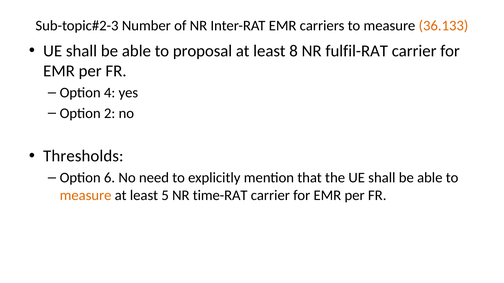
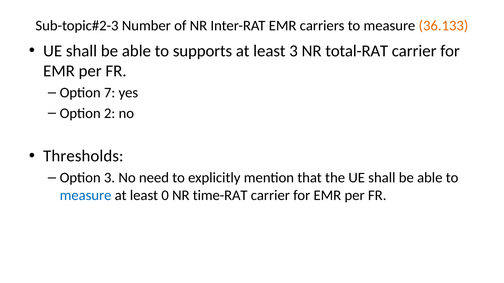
proposal: proposal -> supports (203, 51)
least 8: 8 -> 3 (294, 51)
fulfil-RAT: fulfil-RAT -> total-RAT (357, 51)
4: 4 -> 7 (110, 93)
Option 6: 6 -> 3 (110, 178)
measure colour: orange -> blue (86, 196)
5: 5 -> 0 (165, 196)
